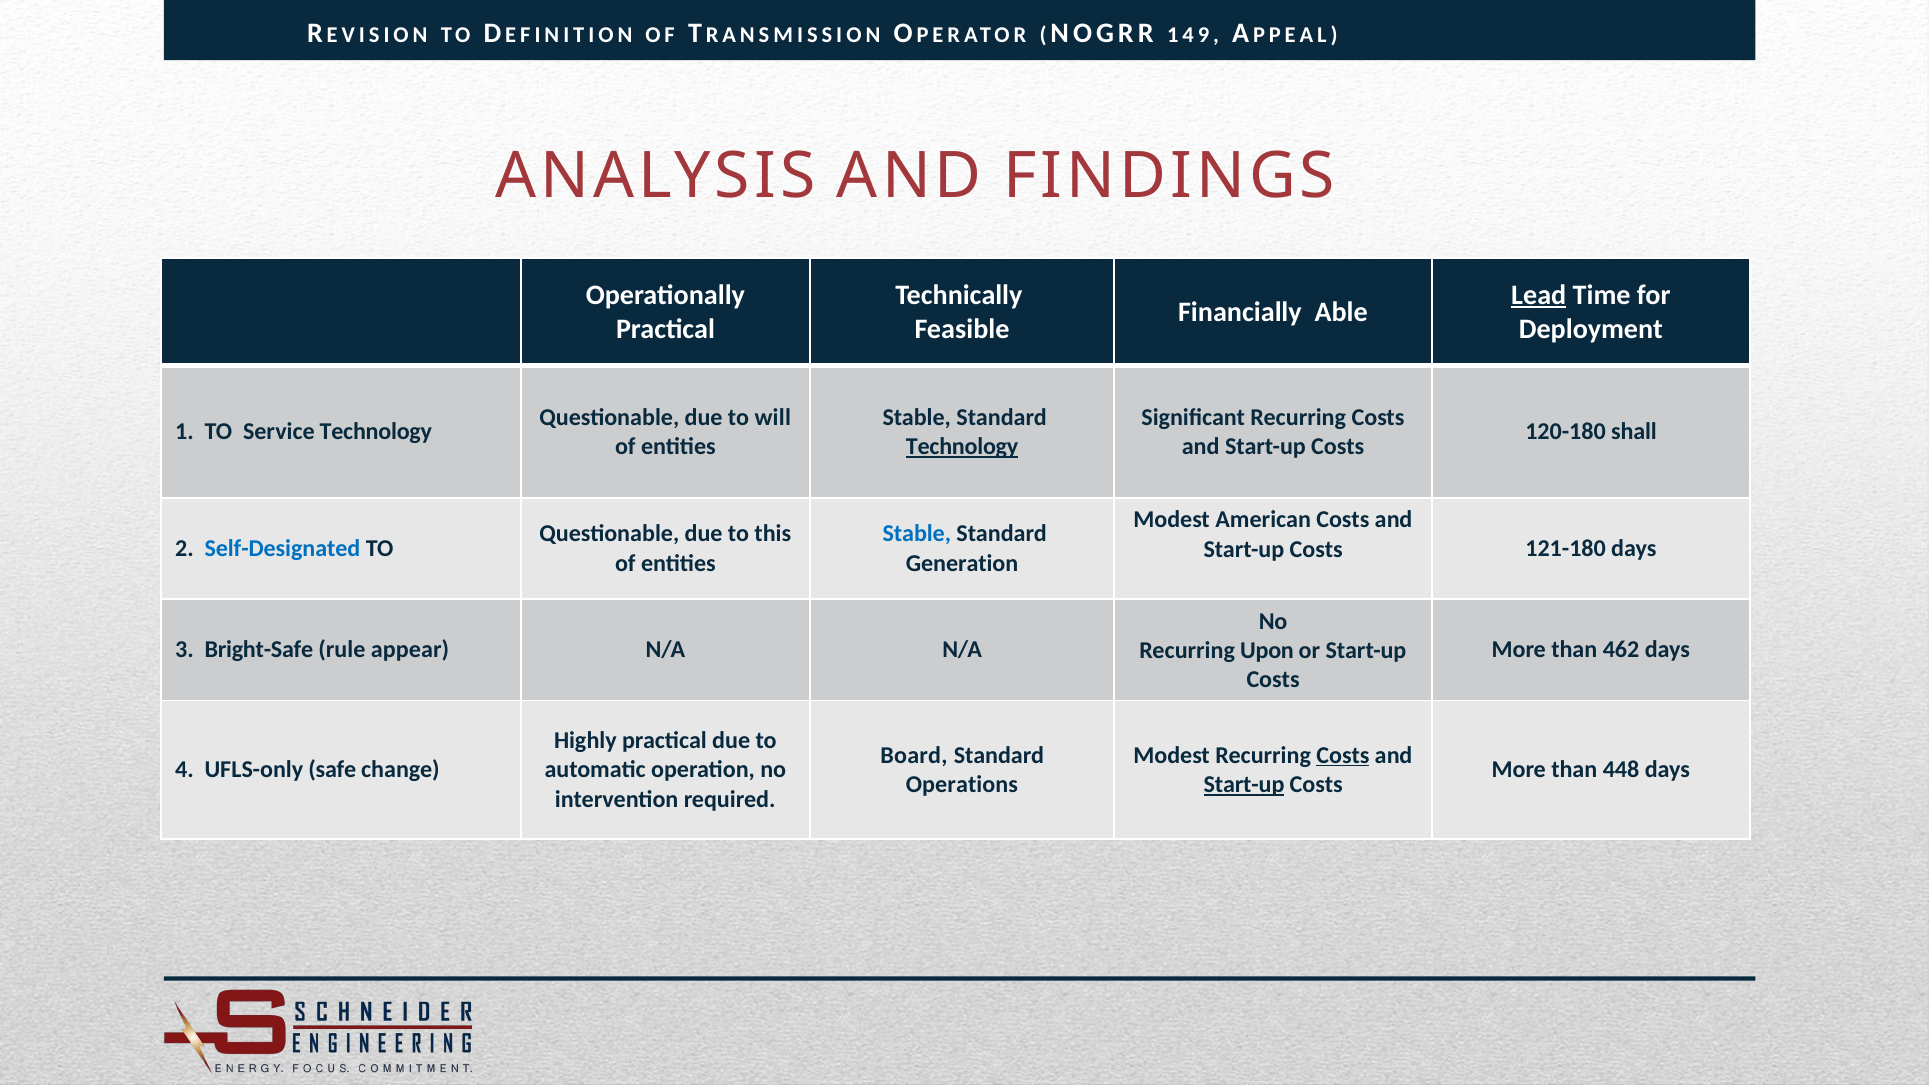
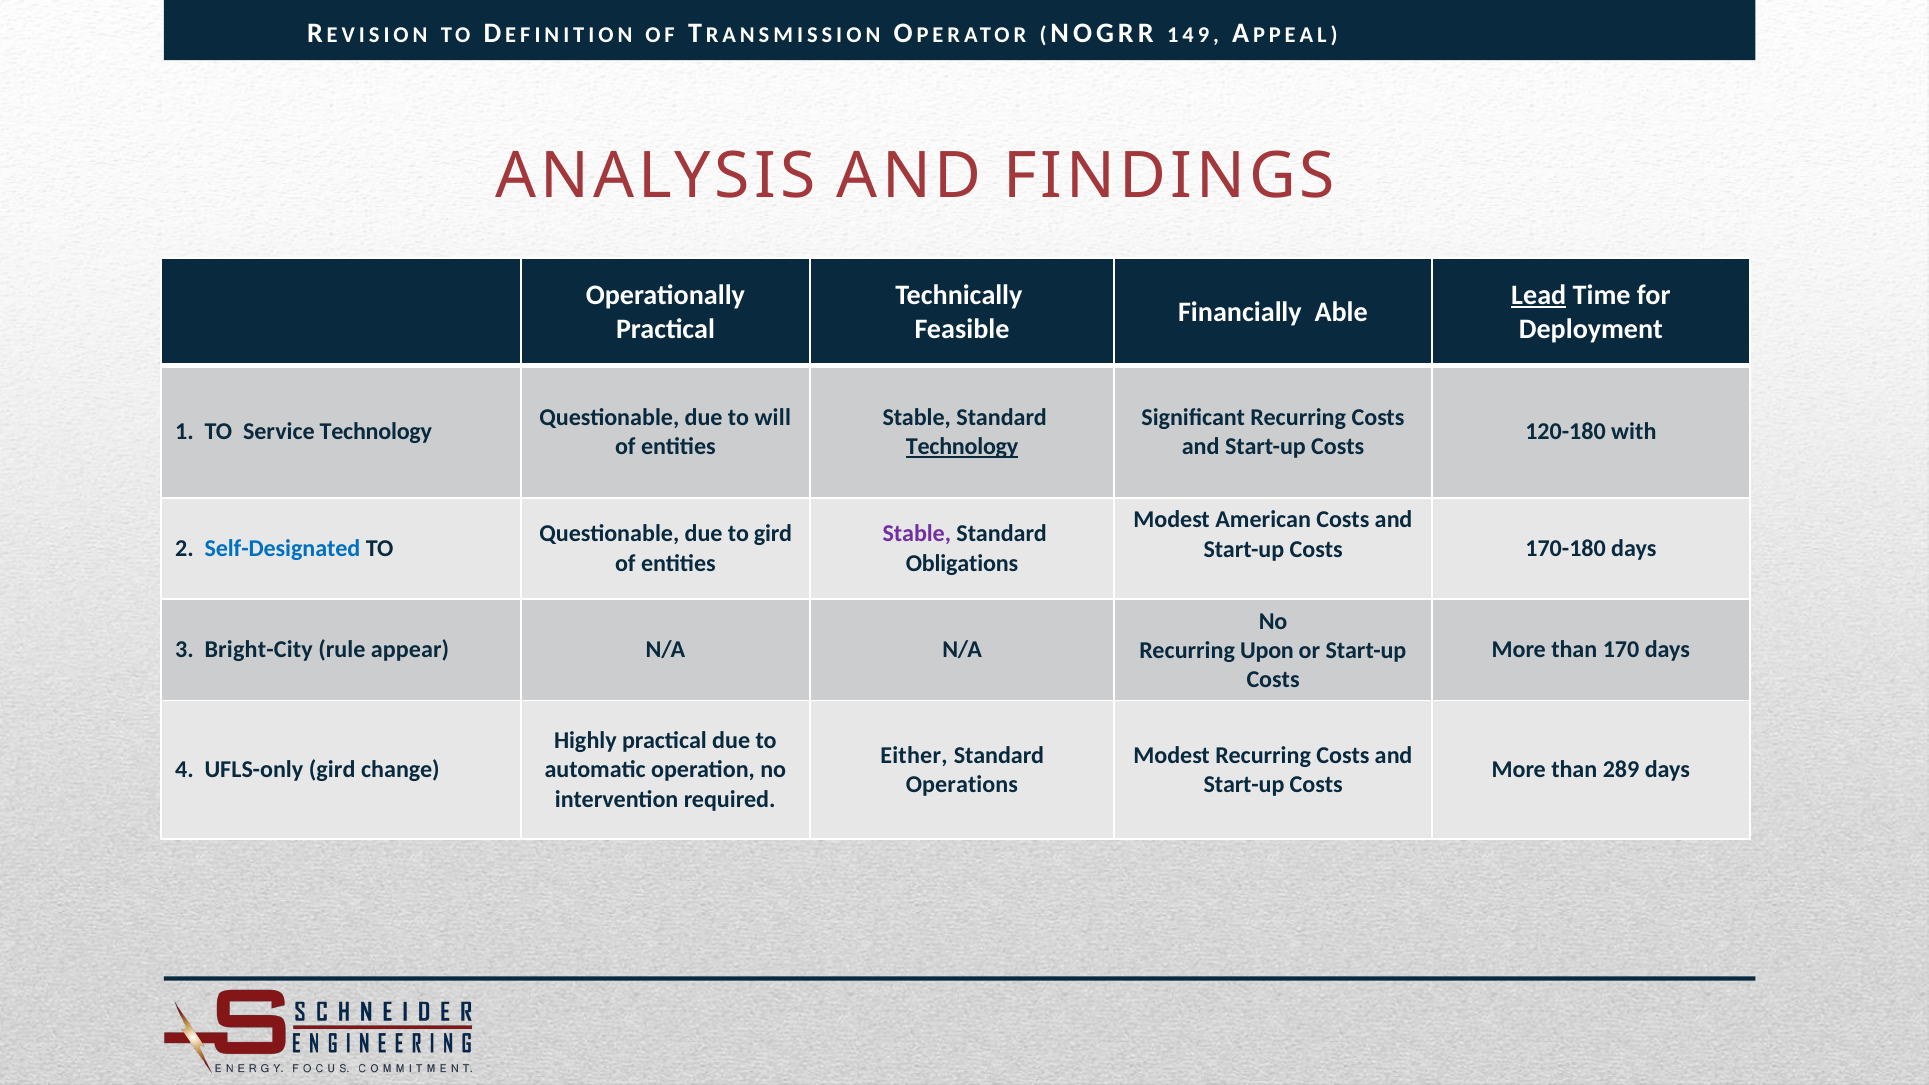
shall: shall -> with (1634, 432)
to this: this -> gird (773, 534)
Stable colour: blue -> purple (917, 534)
121-180: 121-180 -> 170-180 (1566, 549)
Generation: Generation -> Obligations (962, 563)
Bright-Safe: Bright-Safe -> Bright-City (259, 650)
462: 462 -> 170 (1621, 650)
Board: Board -> Either (914, 755)
Costs underline: present -> none (1343, 755)
UFLS-only safe: safe -> gird (332, 770)
448: 448 -> 289 (1621, 770)
Start-up underline: present -> none (1244, 785)
